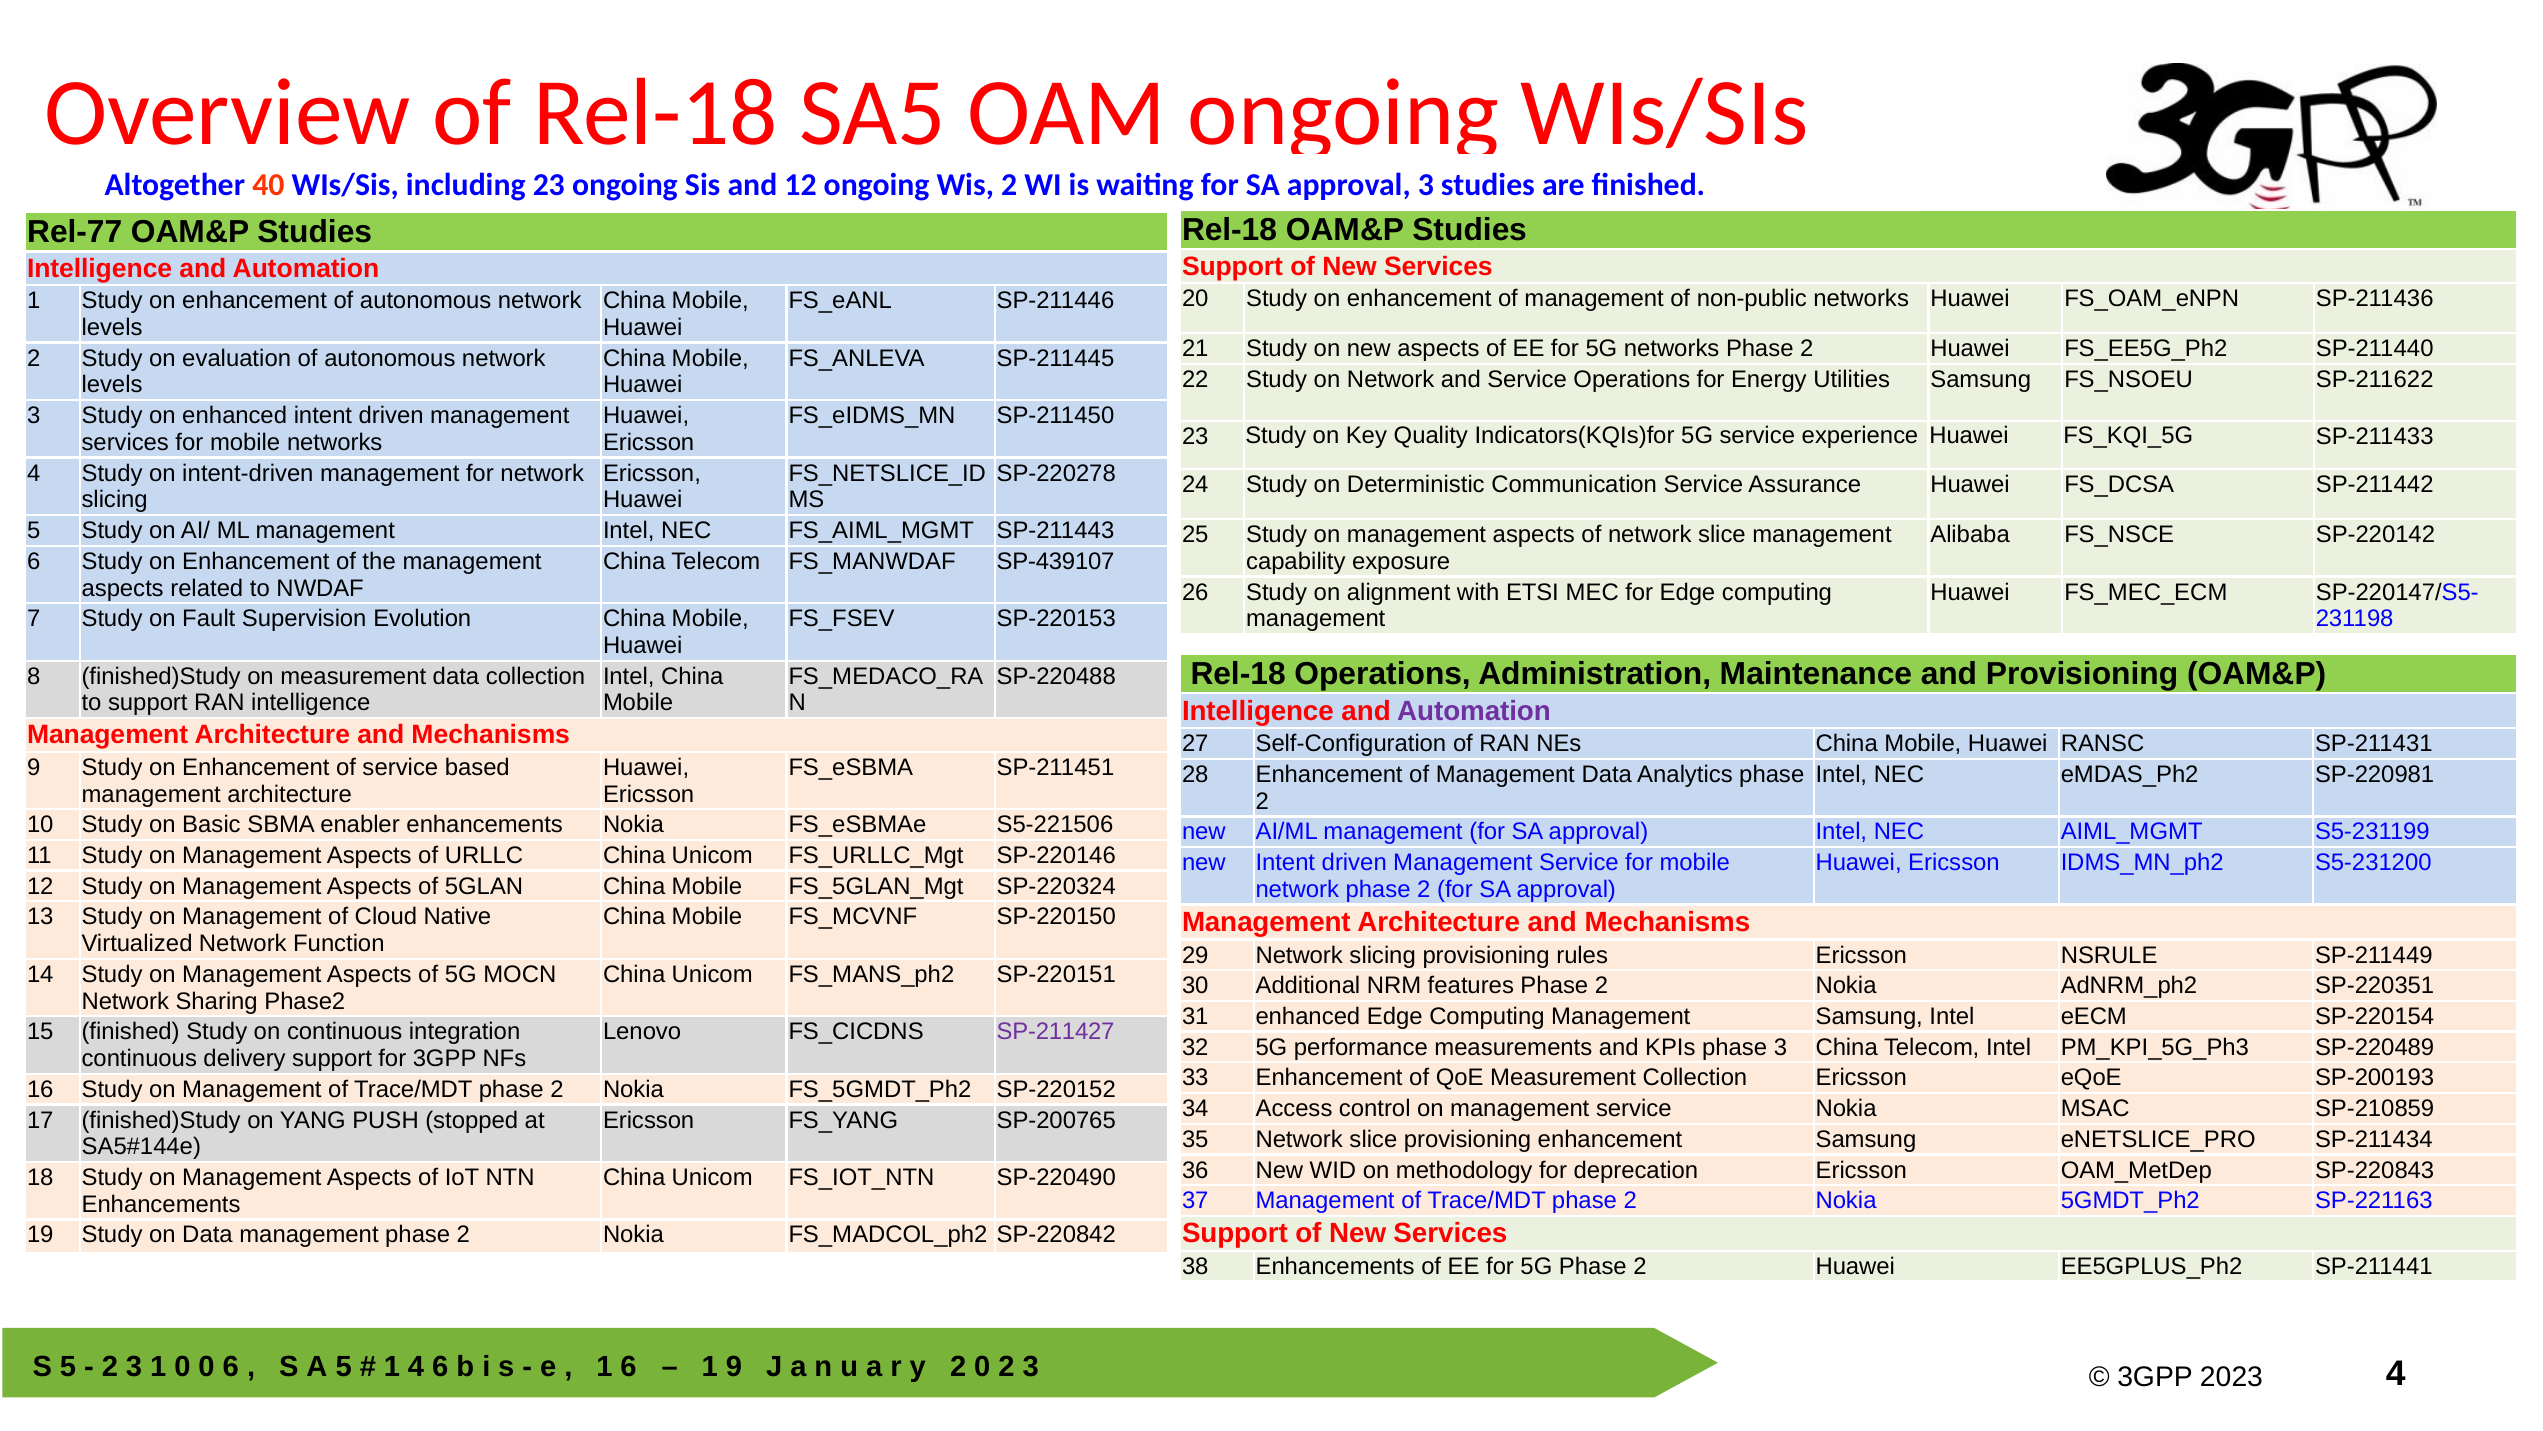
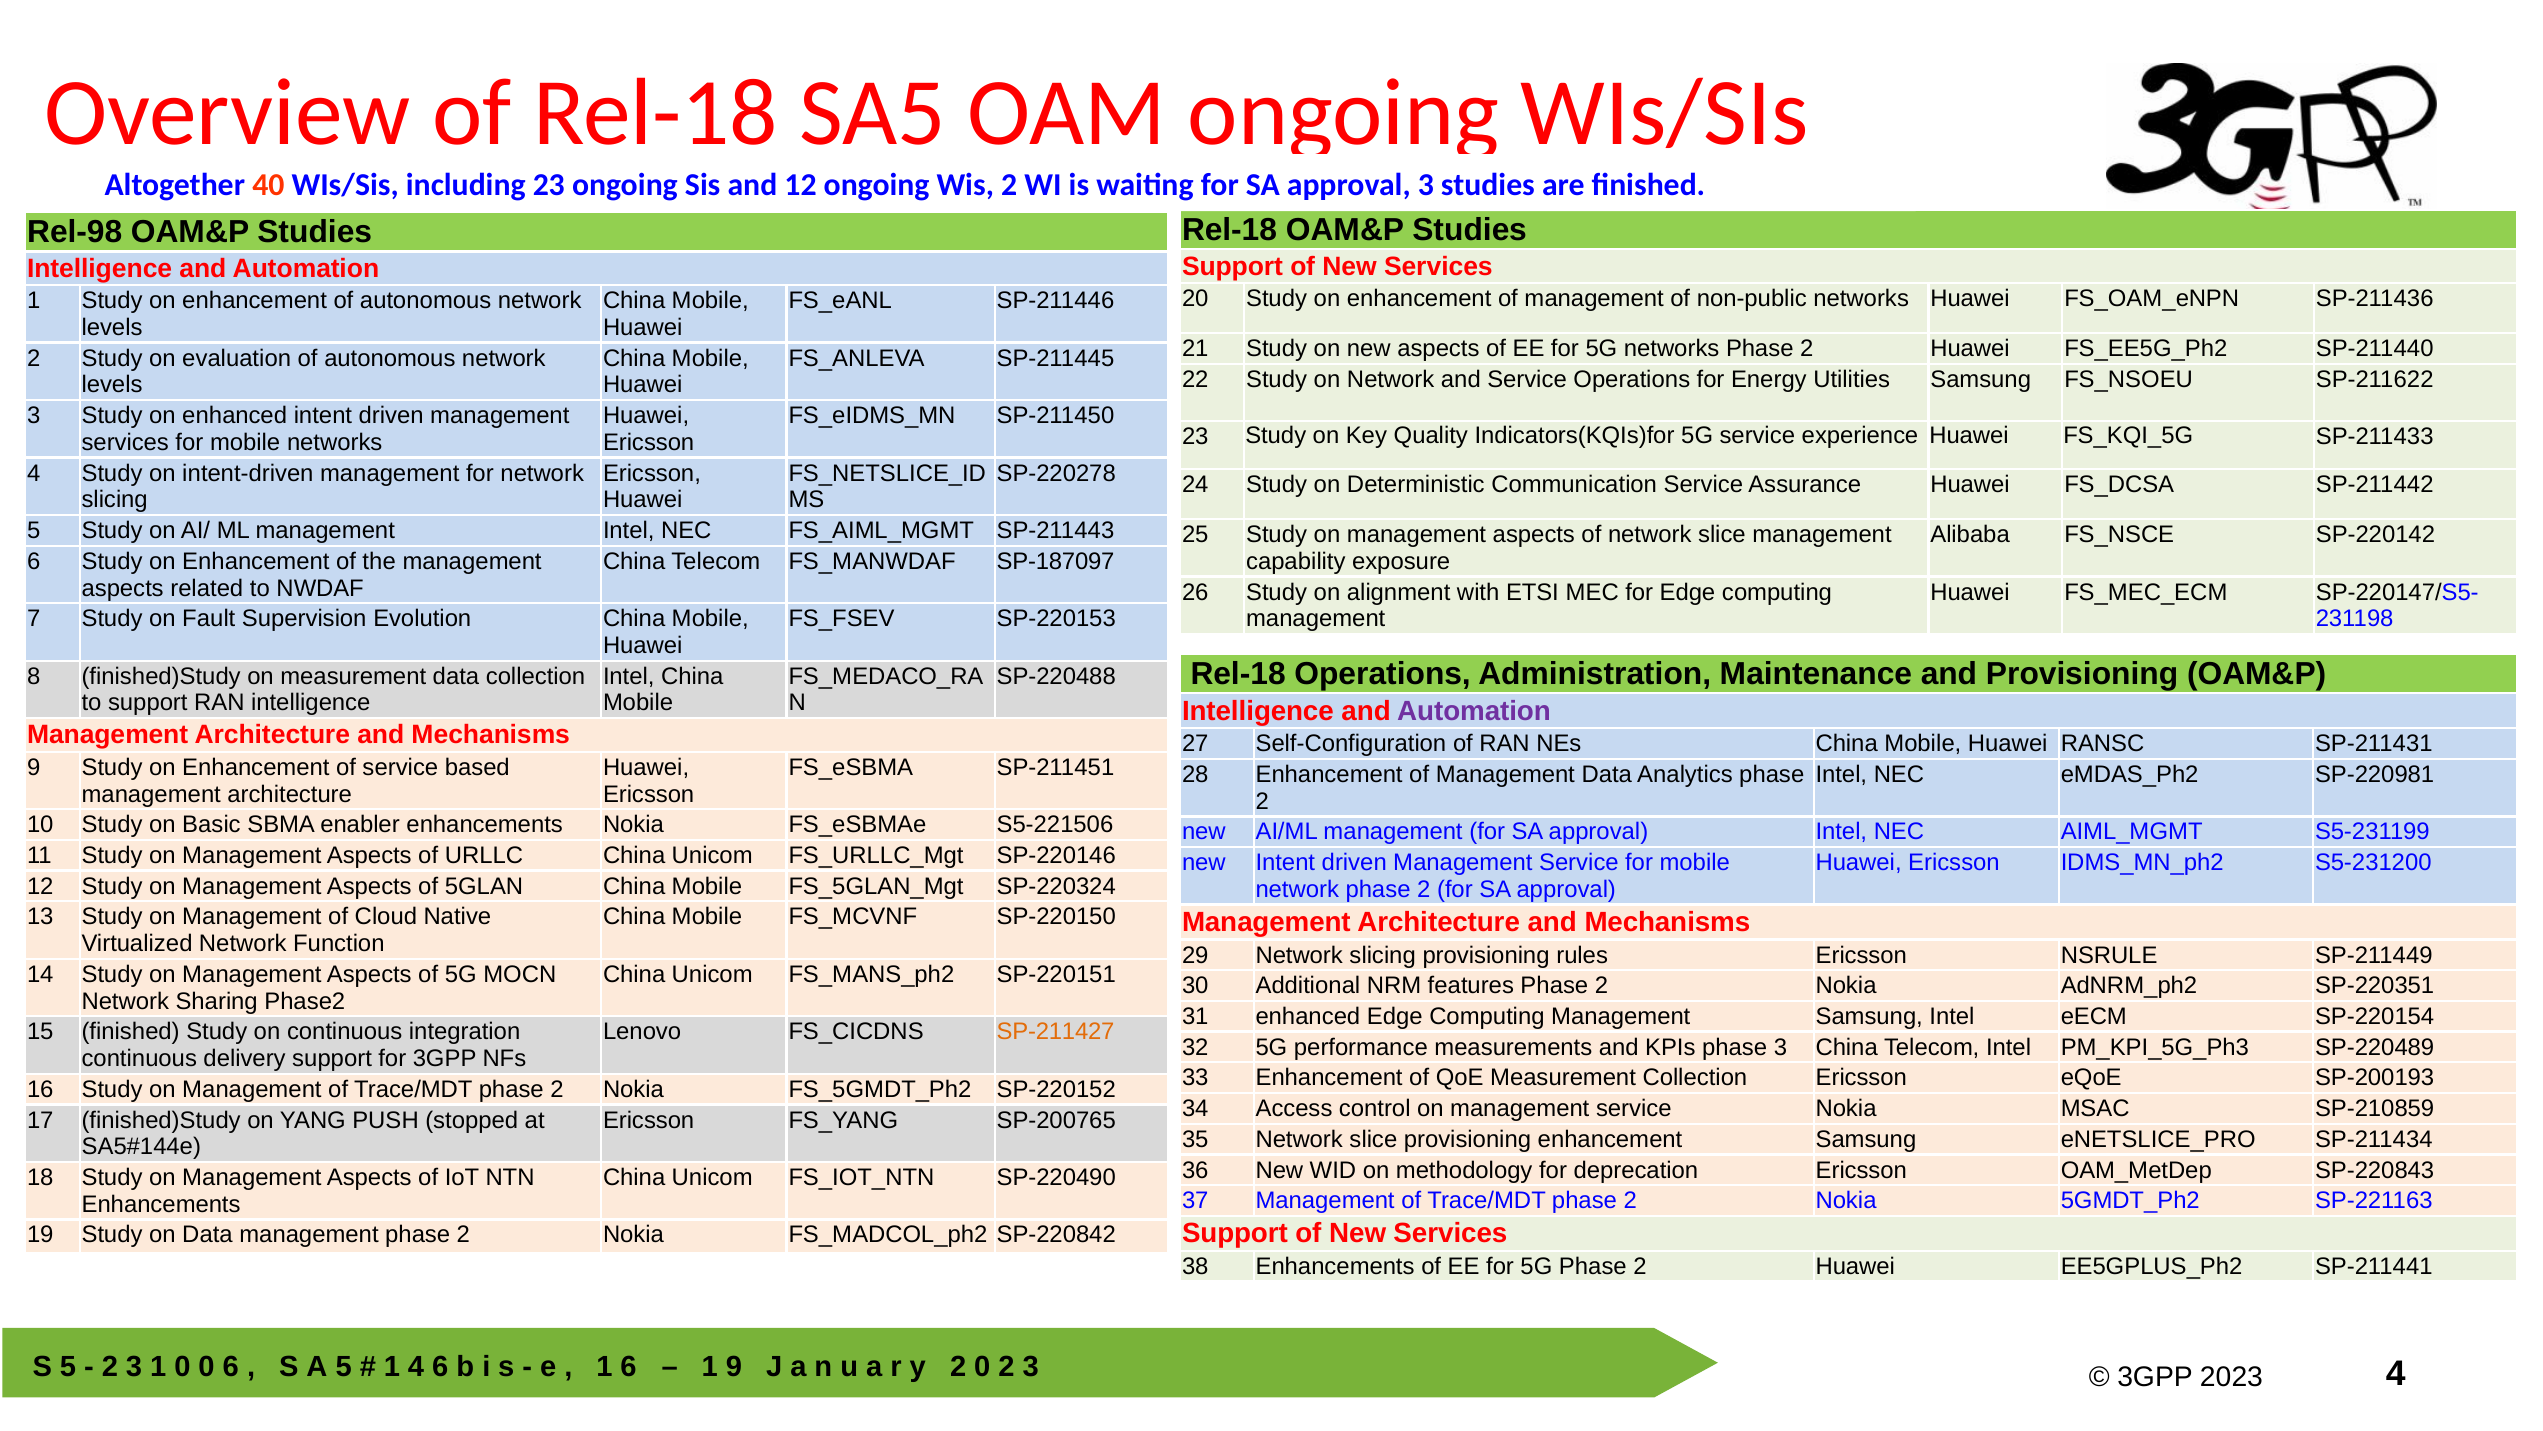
Rel-77: Rel-77 -> Rel-98 (75, 232)
SP-439107: SP-439107 -> SP-187097 (1056, 561)
SP-211427 colour: purple -> orange (1056, 1032)
